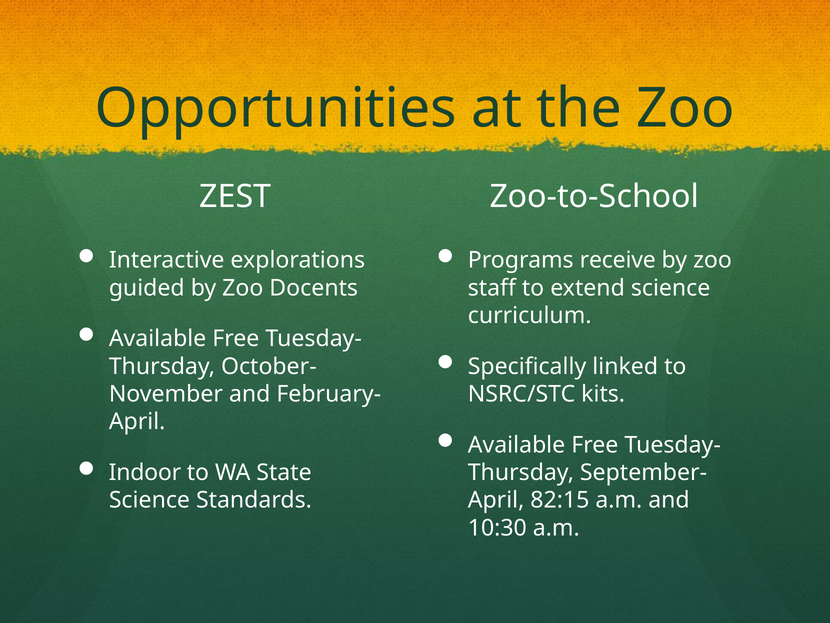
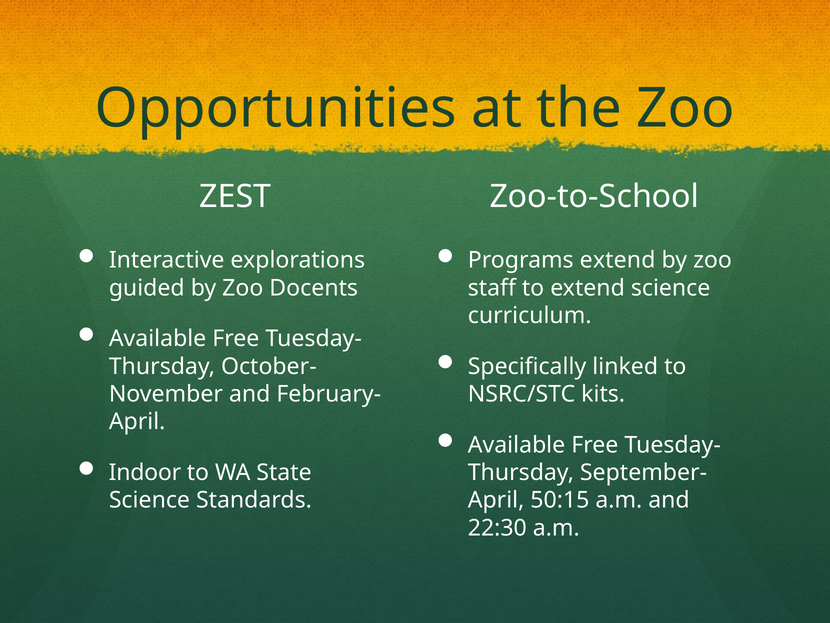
Programs receive: receive -> extend (618, 260)
82:15: 82:15 -> 50:15 (560, 500)
10:30: 10:30 -> 22:30 (497, 528)
